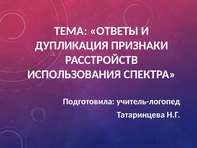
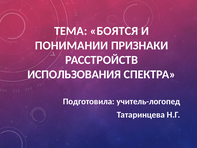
ОТВЕТЫ: ОТВЕТЫ -> БОЯТСЯ (114, 31)
ДУПЛИКАЦИЯ: ДУПЛИКАЦИЯ -> ПОНИМАНИИ (72, 45)
